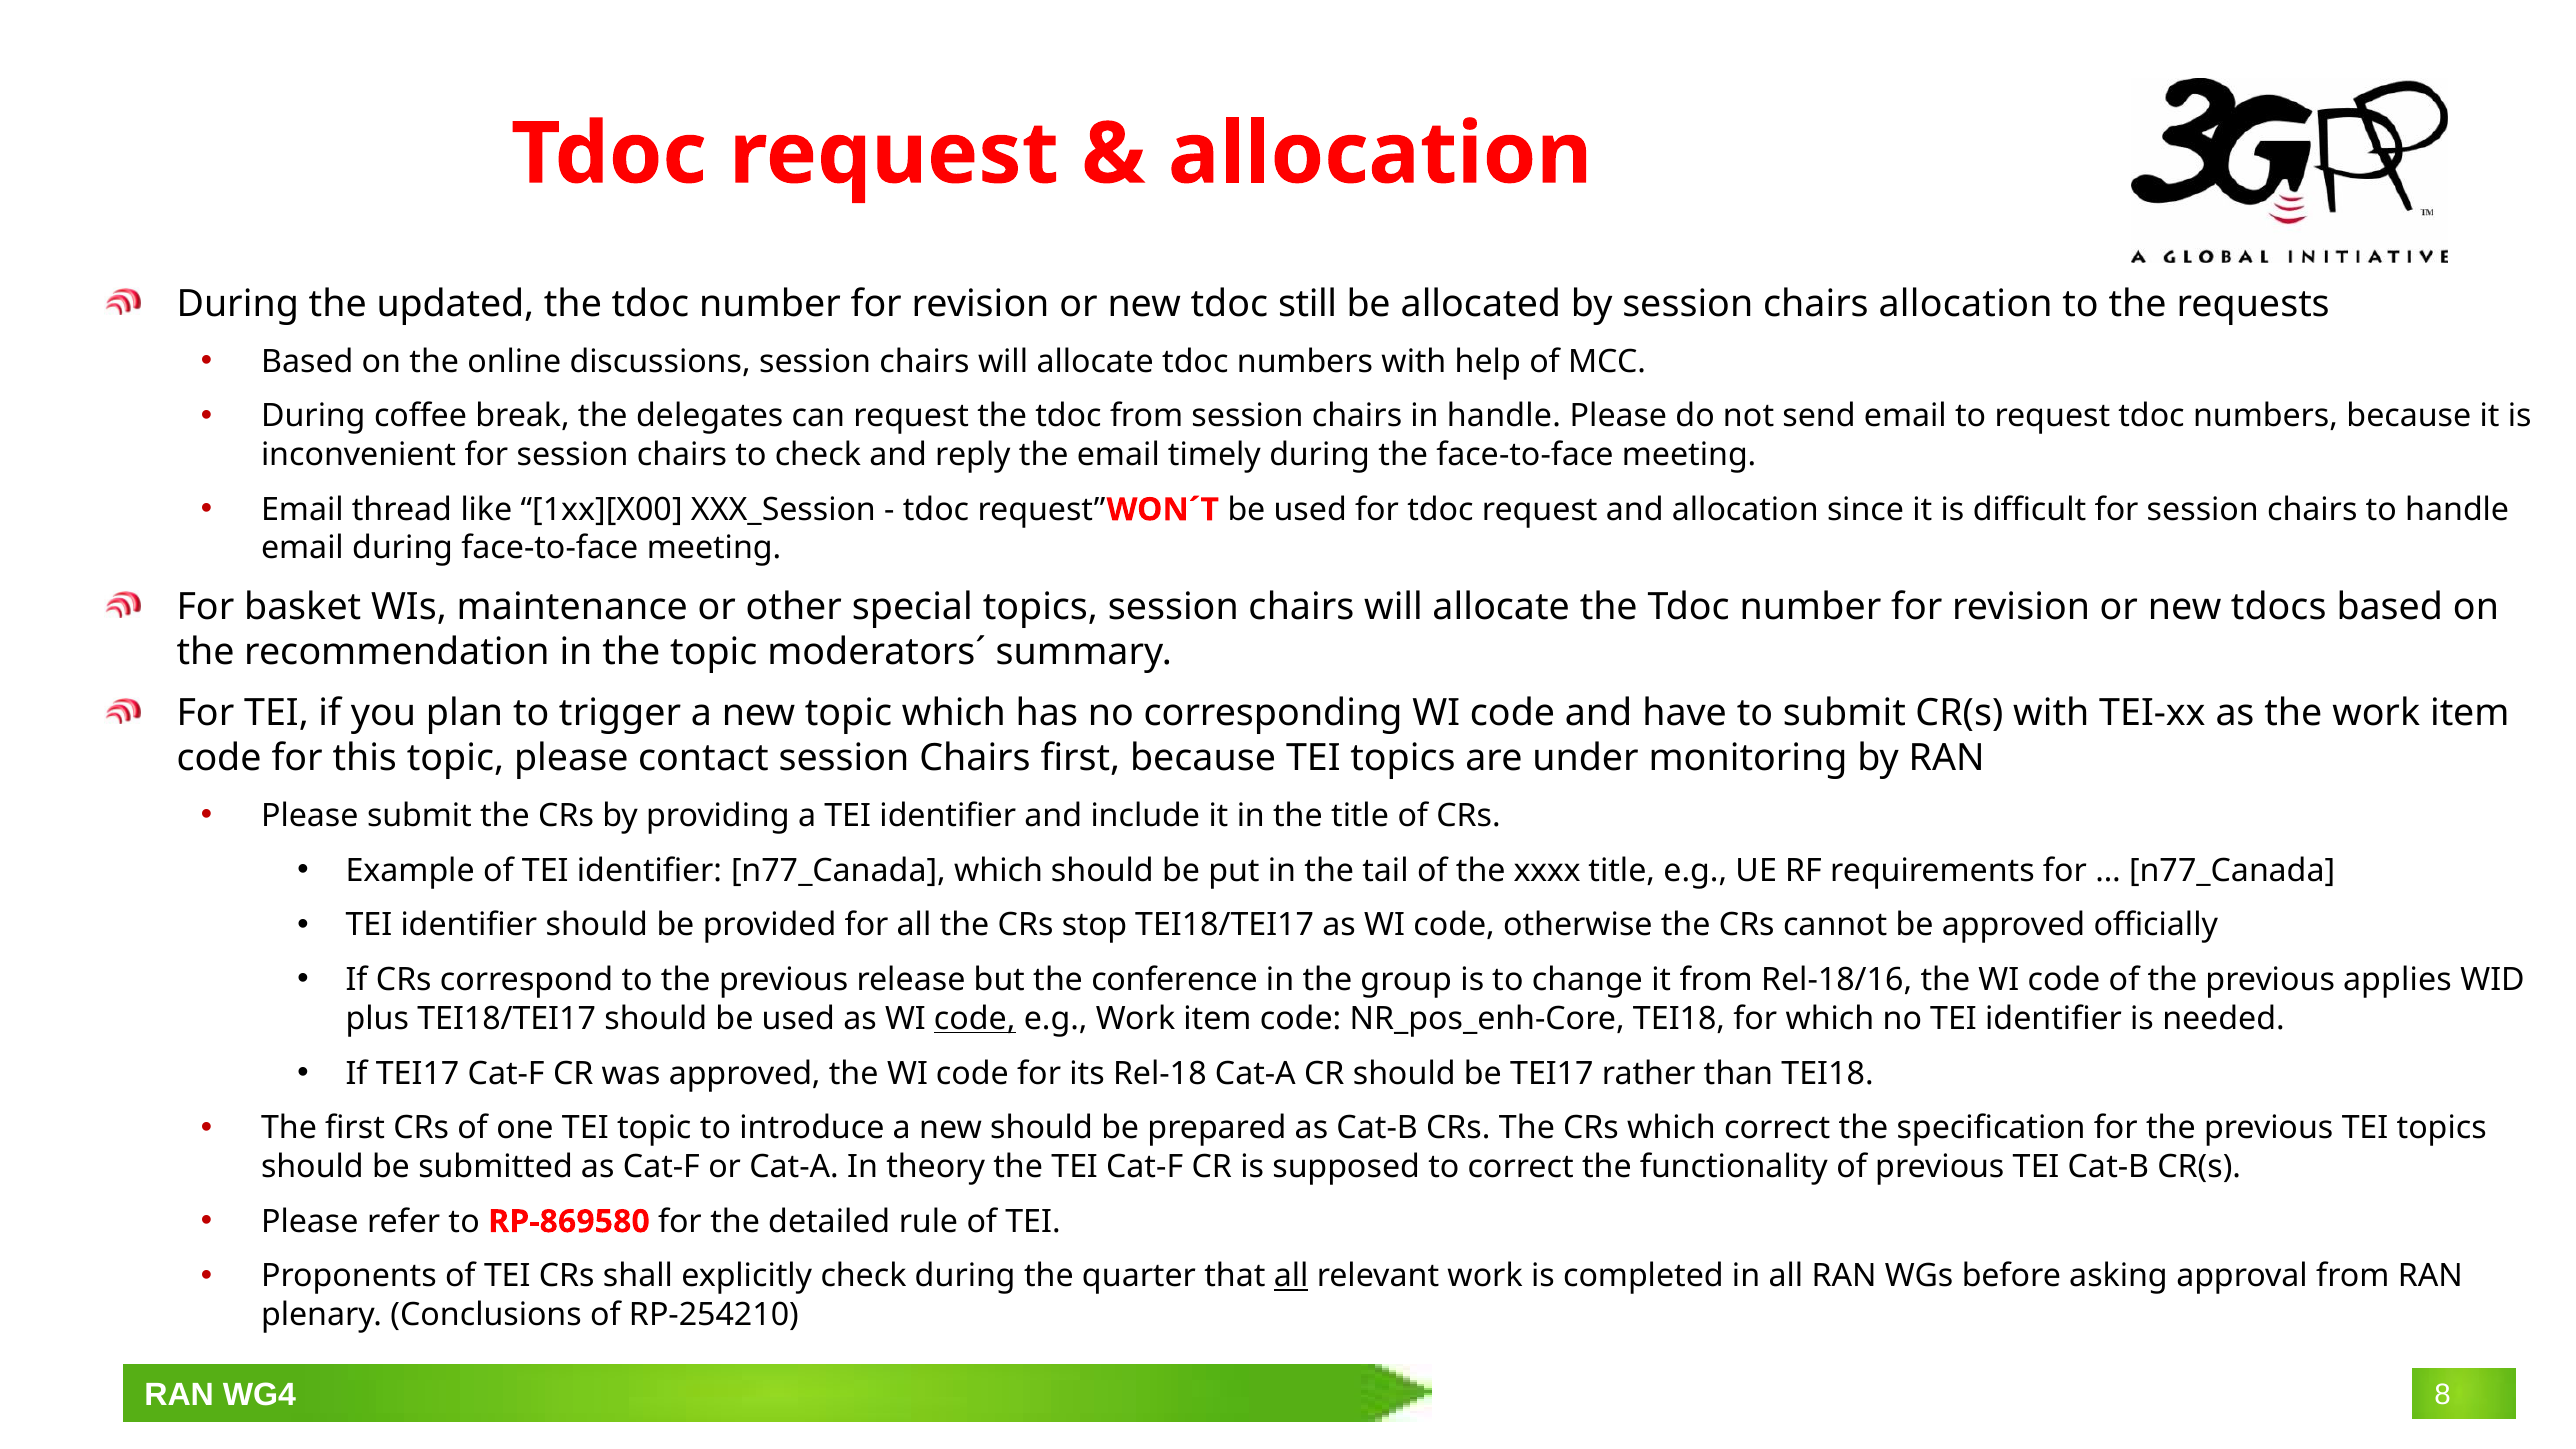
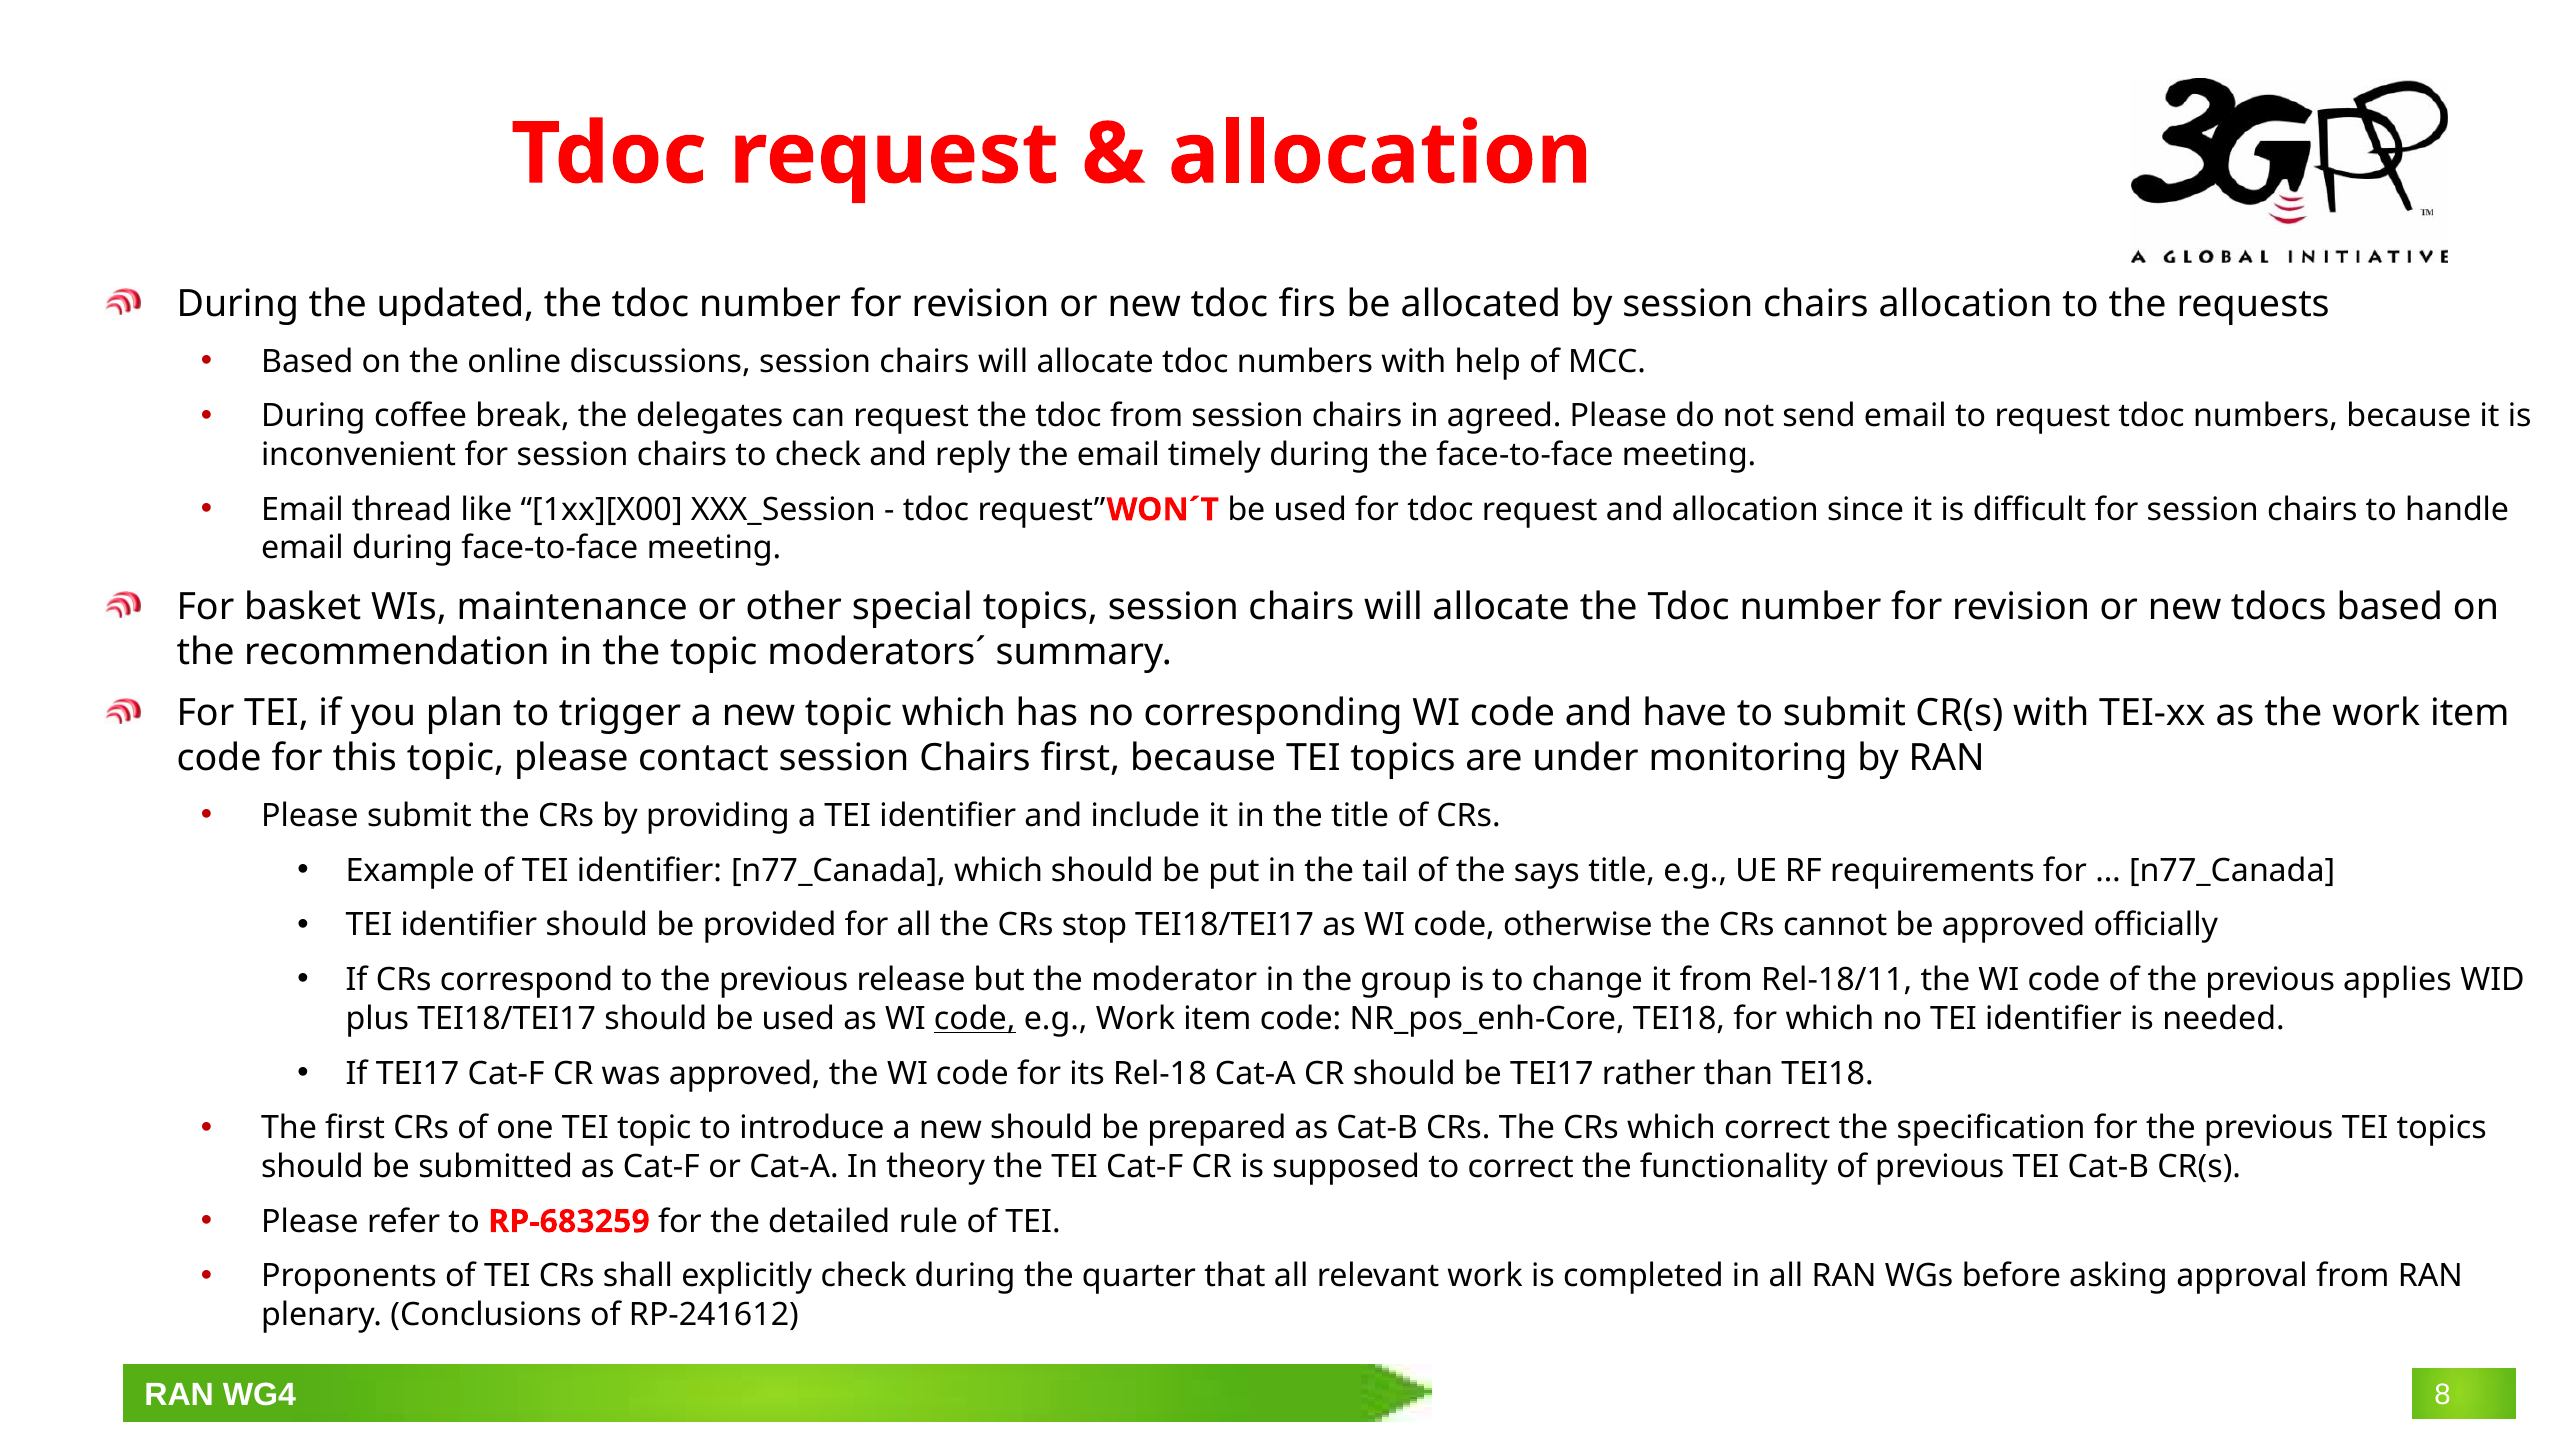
still: still -> firs (1307, 304)
in handle: handle -> agreed (1504, 416)
xxxx: xxxx -> says (1547, 870)
conference: conference -> moderator (1174, 980)
Rel-18/16: Rel-18/16 -> Rel-18/11 (1837, 980)
RP-869580: RP-869580 -> RP-683259 (569, 1222)
all underline: present -> none (1291, 1276)
RP-254210: RP-254210 -> RP-241612 (714, 1315)
